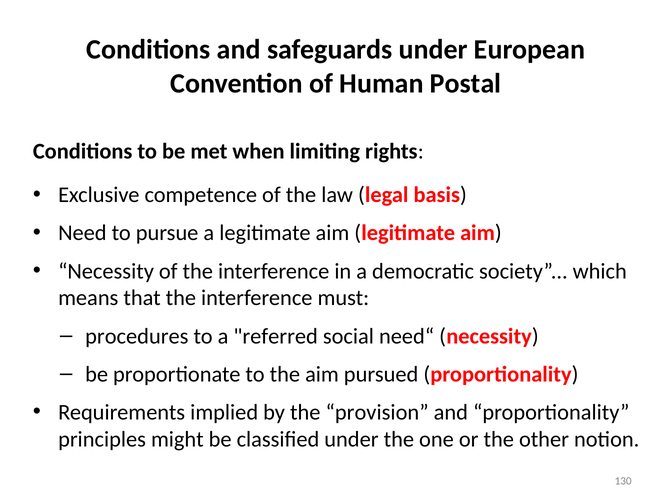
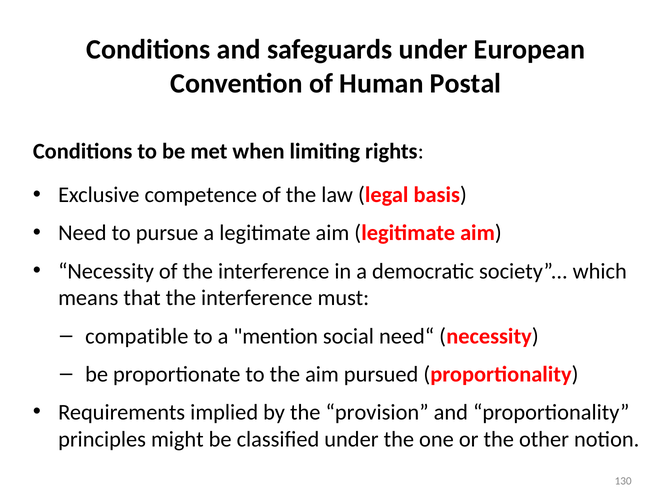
procedures: procedures -> compatible (137, 336)
referred: referred -> mention (276, 336)
